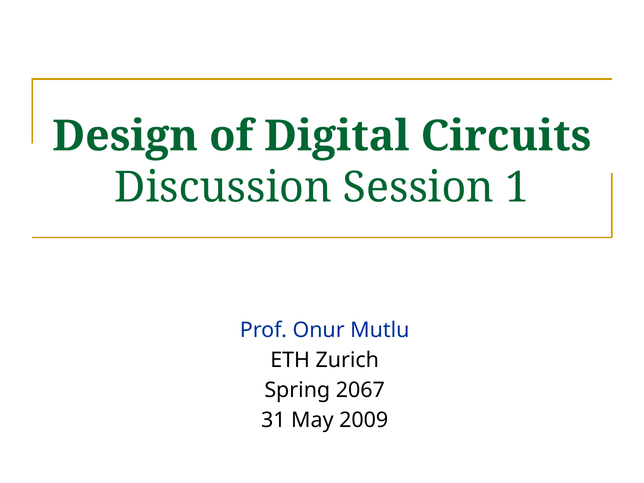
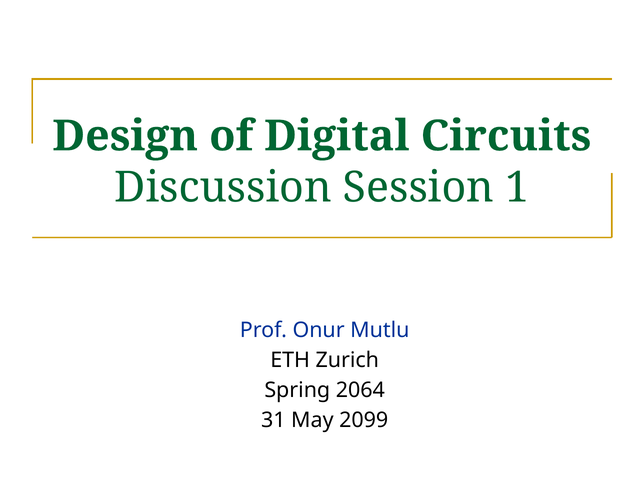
2067: 2067 -> 2064 (360, 390)
2009: 2009 -> 2099 (364, 420)
